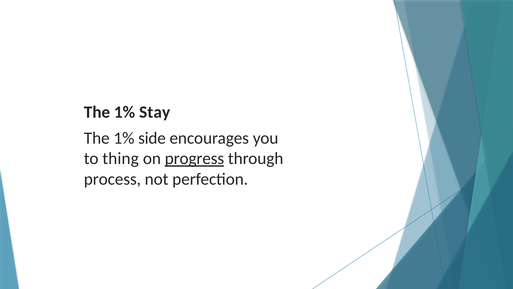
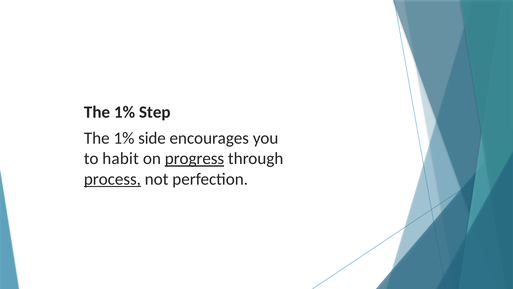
Stay: Stay -> Step (155, 112)
thing: thing -> habit (121, 158)
process underline: none -> present (112, 179)
